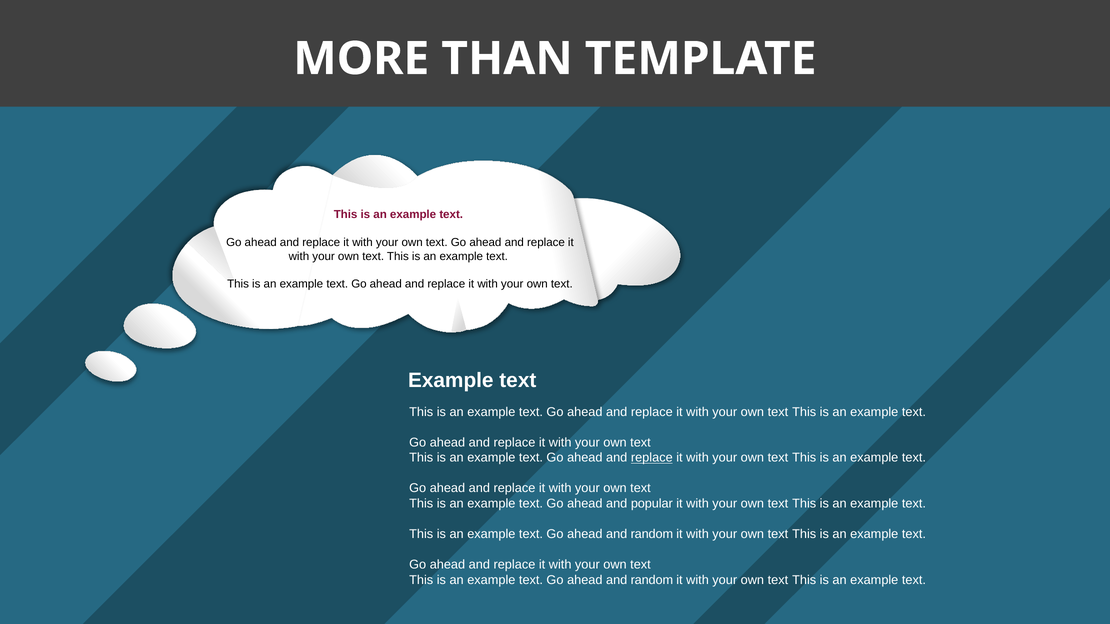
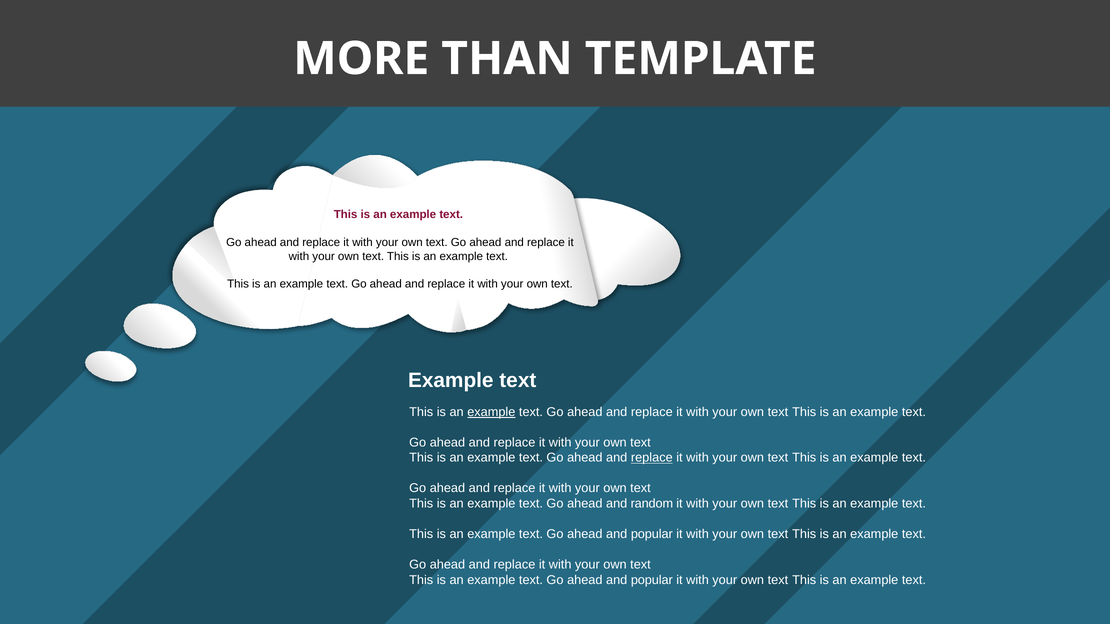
example underline: none -> present (491, 412)
popular: popular -> random (652, 504)
random: random -> popular (652, 534)
random: random -> popular (652, 580)
